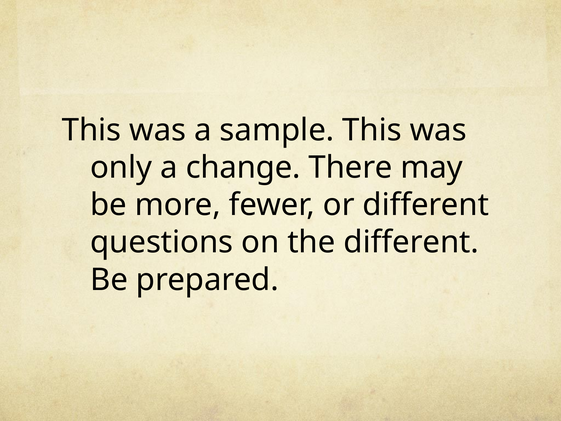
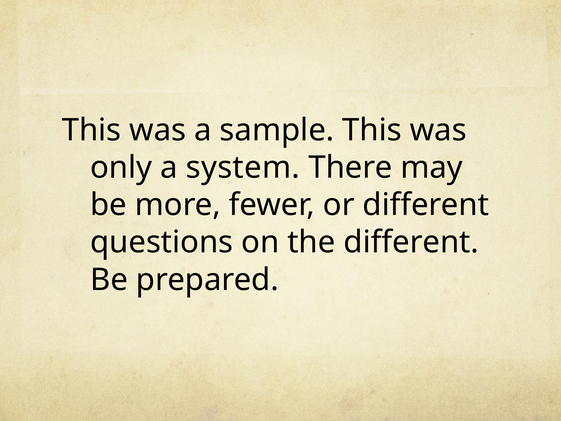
change: change -> system (243, 167)
